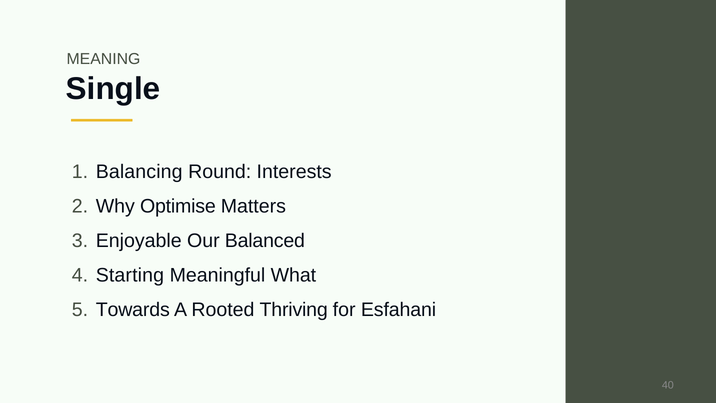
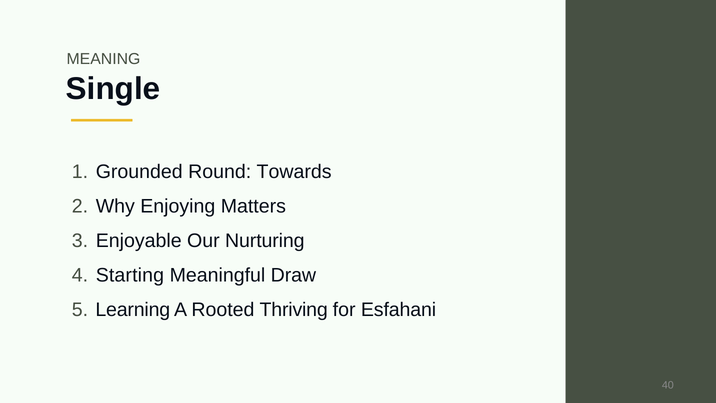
Balancing: Balancing -> Grounded (139, 172)
Interests: Interests -> Towards (294, 172)
Optimise: Optimise -> Enjoying (178, 206)
Balanced: Balanced -> Nurturing (265, 241)
What: What -> Draw (293, 275)
Towards: Towards -> Learning (133, 310)
